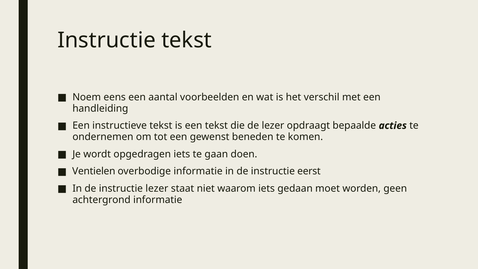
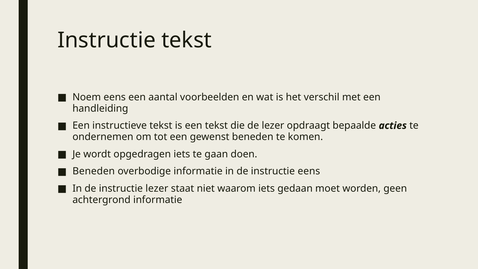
Ventielen: Ventielen -> Beneden (94, 171)
instructie eerst: eerst -> eens (309, 171)
